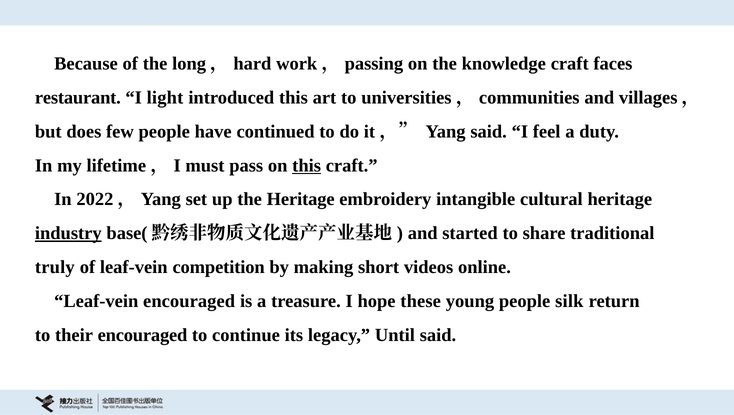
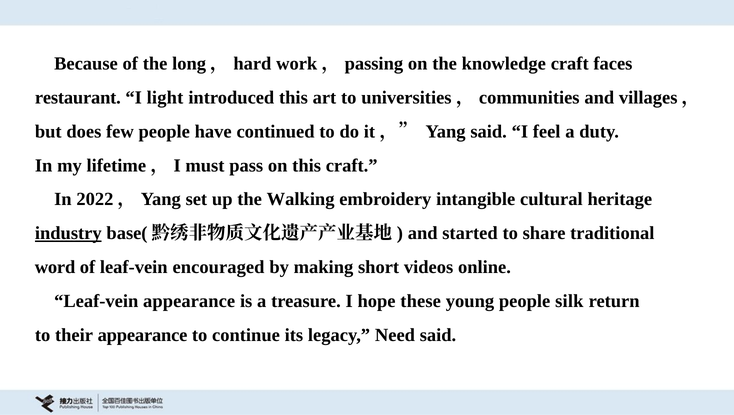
this underline: present -> none (307, 165)
the Heritage: Heritage -> Walking (301, 199)
truly: truly -> word (55, 267)
competition: competition -> encouraged (219, 267)
Leaf-vein encouraged: encouraged -> appearance (189, 301)
their encouraged: encouraged -> appearance (143, 335)
Until: Until -> Need (395, 335)
